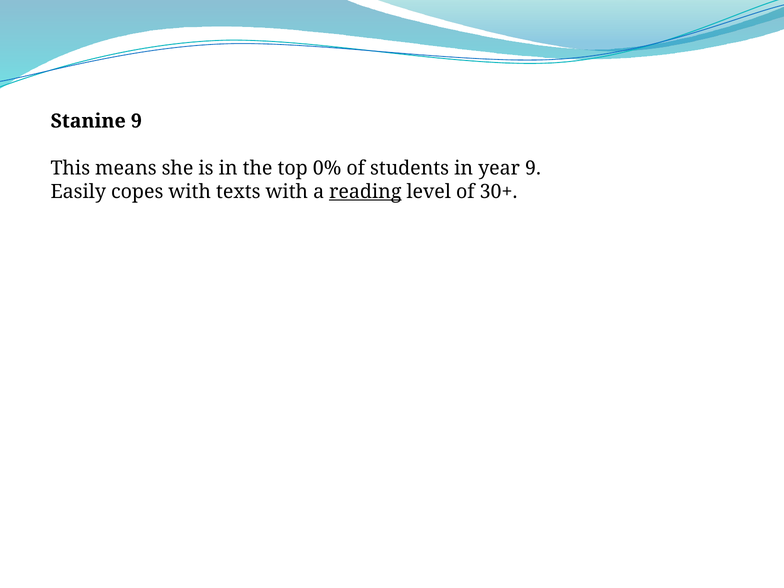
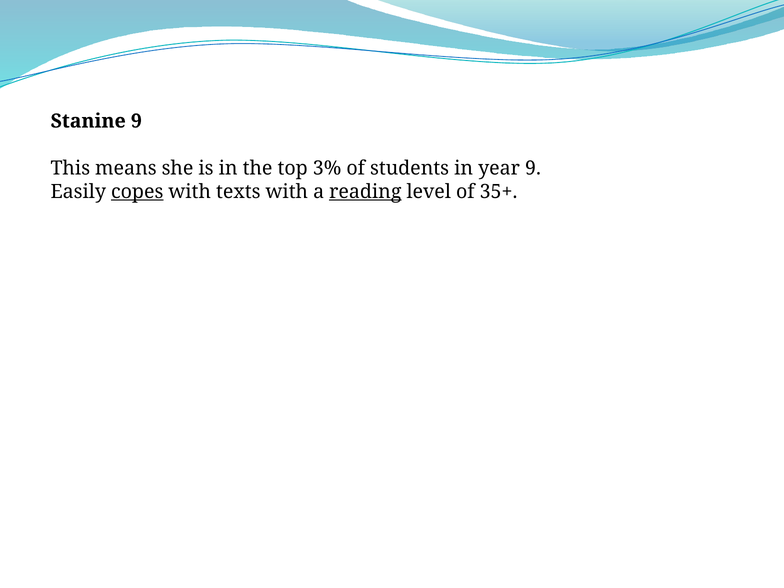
0%: 0% -> 3% (327, 168)
copes underline: none -> present (137, 192)
30+: 30+ -> 35+ (499, 192)
